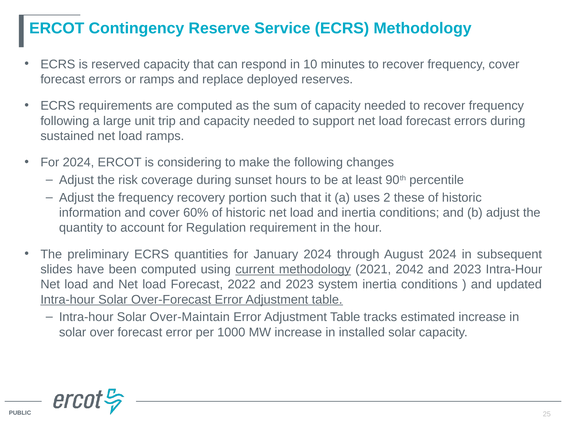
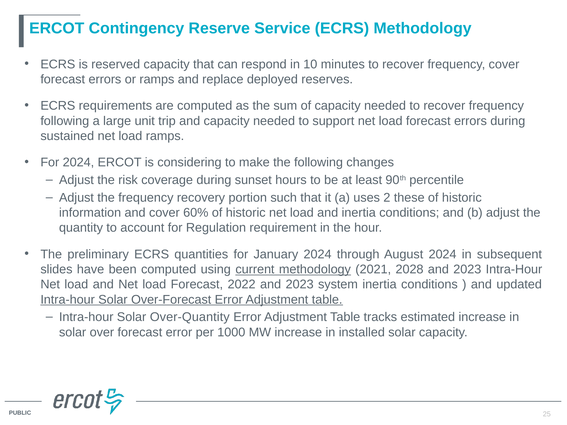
2042: 2042 -> 2028 (410, 270)
Over-Maintain: Over-Maintain -> Over-Quantity (190, 317)
